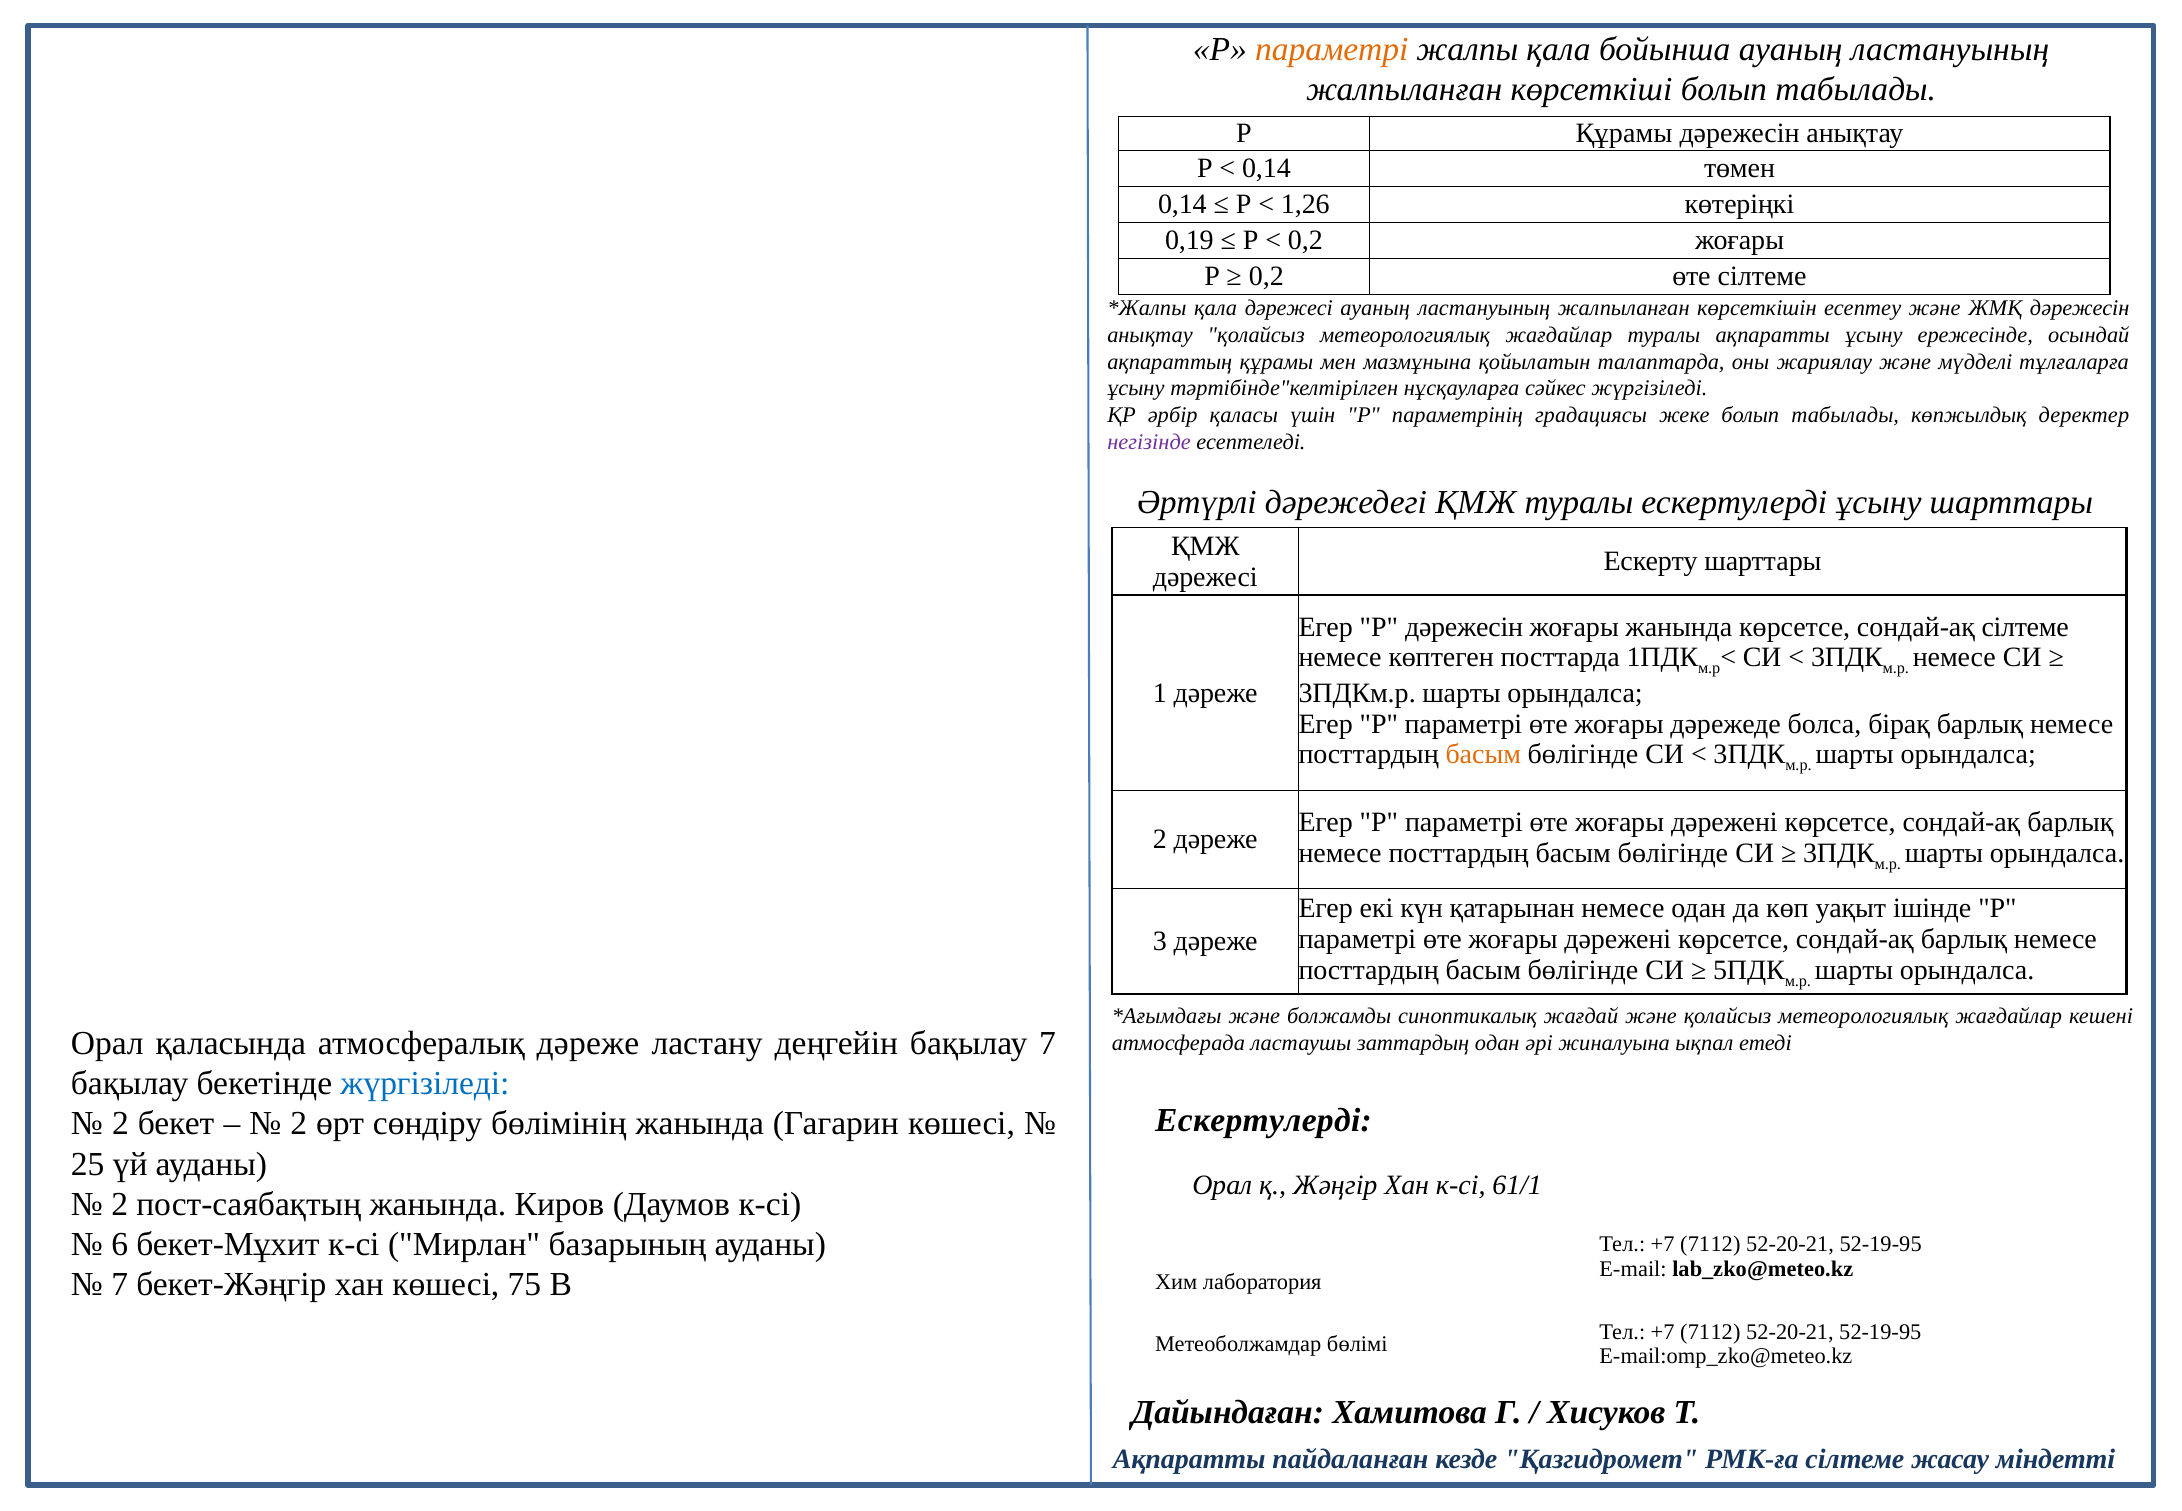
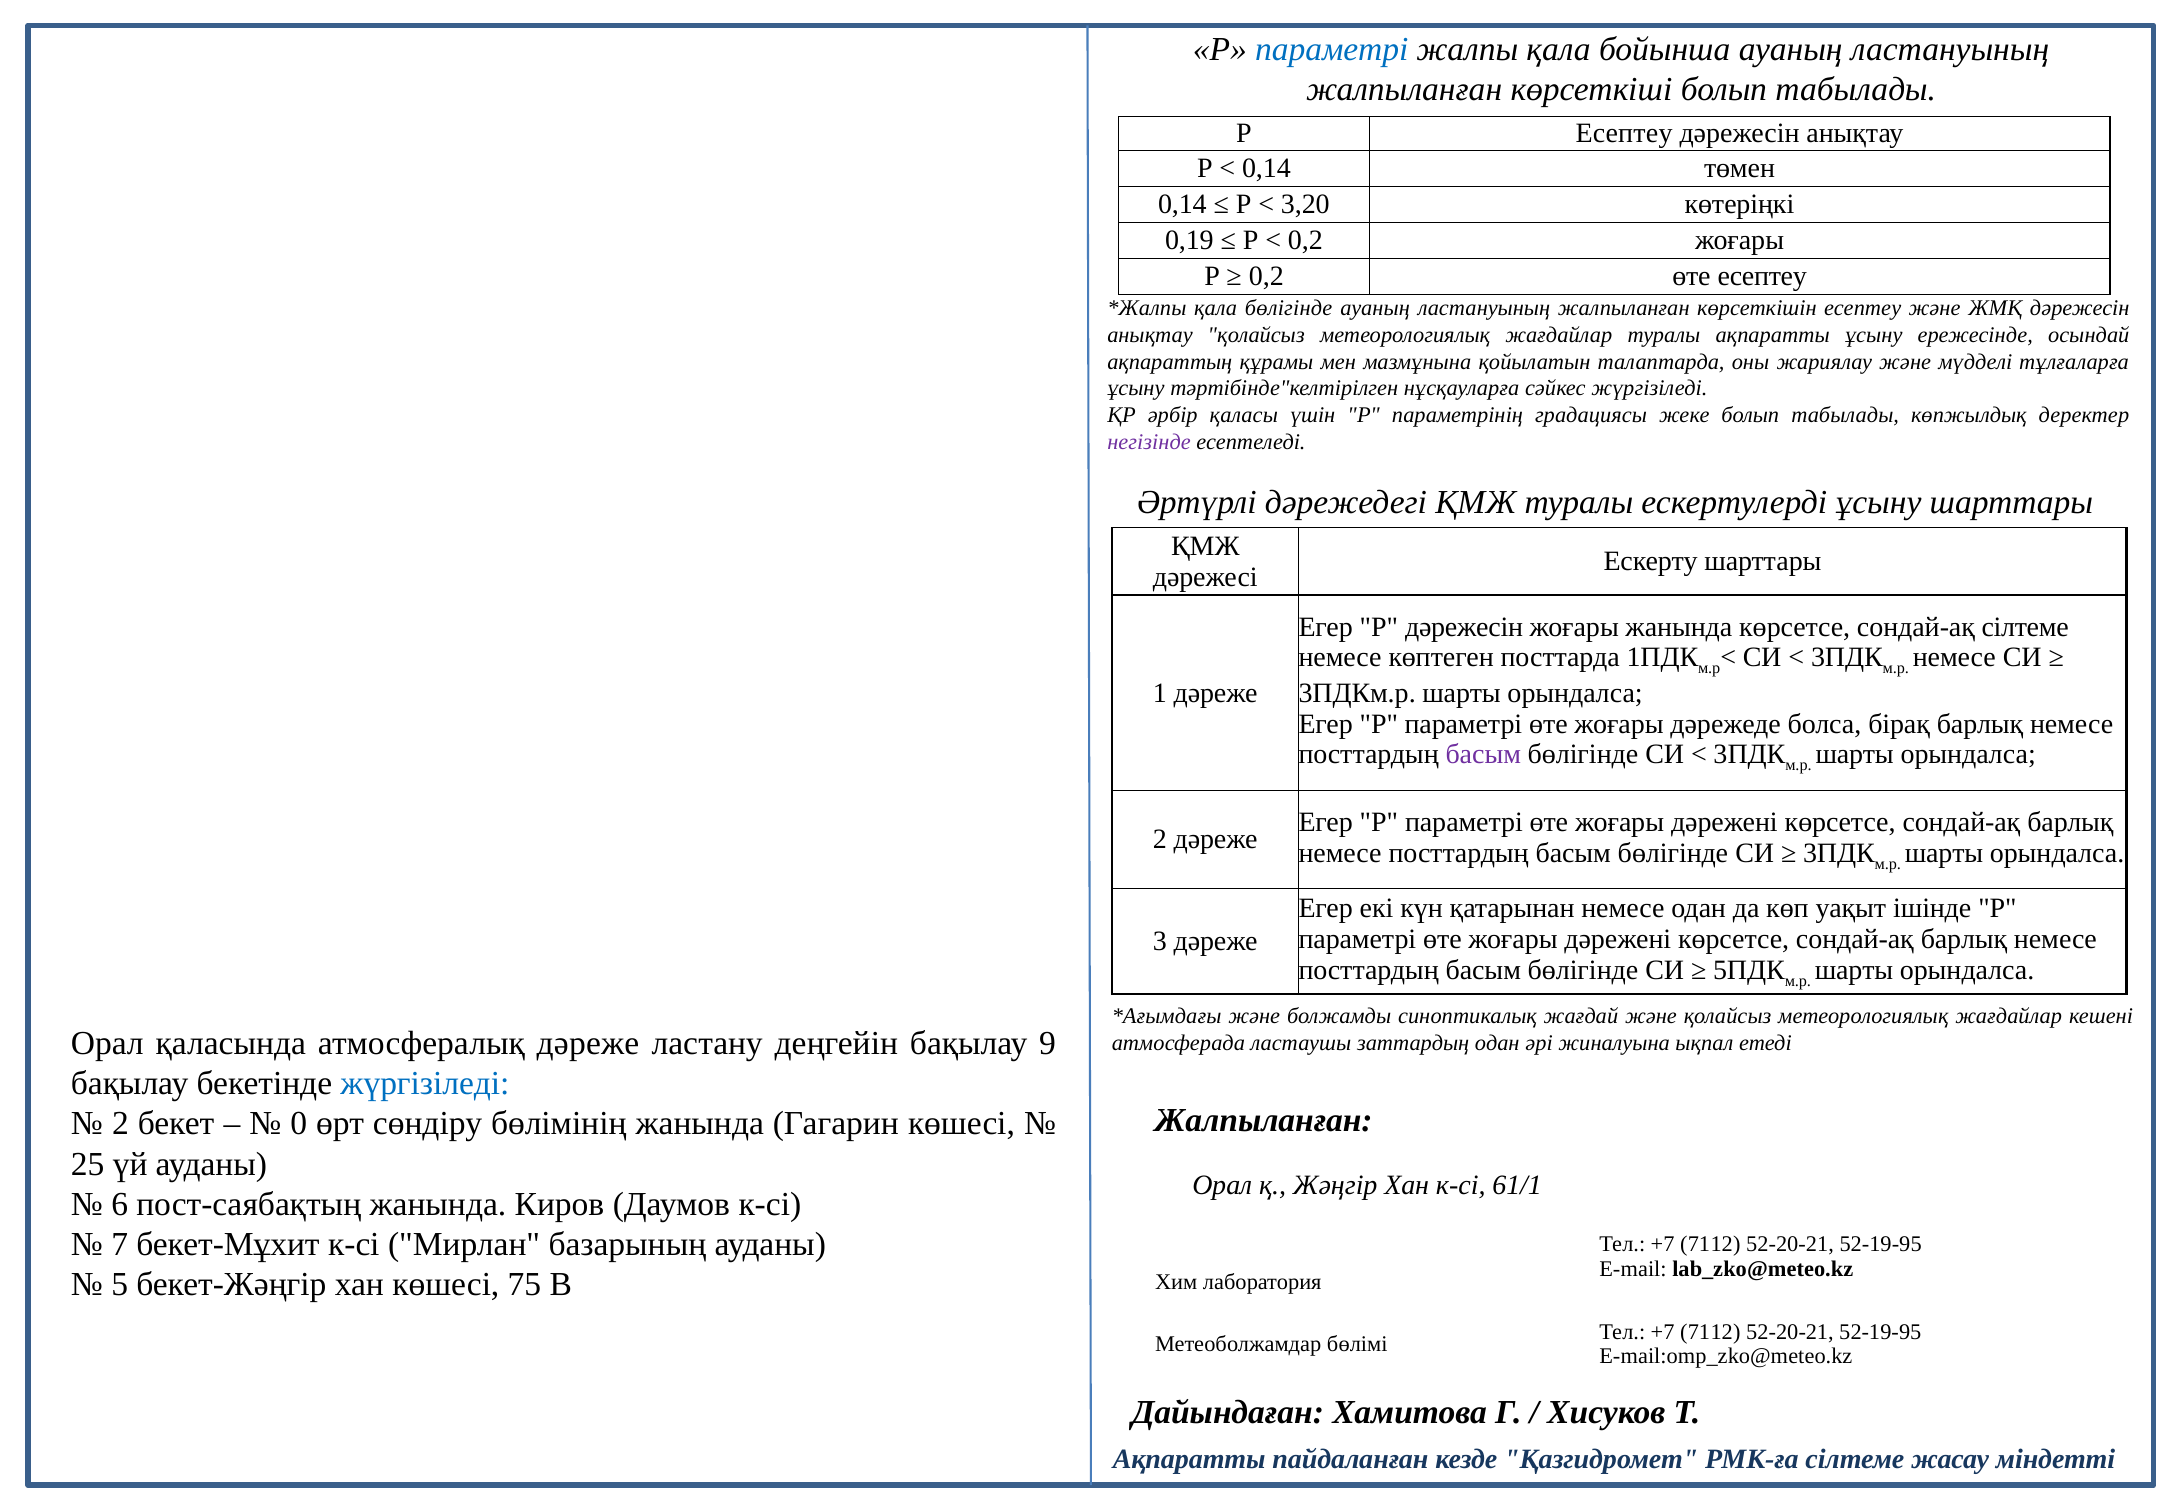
параметрі colour: orange -> blue (1332, 49)
Р Құрамы: Құрамы -> Есептеу (1624, 134)
1,26: 1,26 -> 3,20 (1305, 204)
өте сілтеме: сілтеме -> есептеу (1762, 276)
қала дәрежесі: дәрежесі -> бөлігінде (1289, 308)
басым colour: orange -> purple (1483, 754)
бақылау 7: 7 -> 9 (1048, 1043)
Ескертулерді: Ескертулерді -> Жалпыланған (1264, 1120)
2: 2 -> 0 (299, 1123)
2: 2 -> 6 (120, 1204)
6: 6 -> 7 (120, 1244)
7: 7 -> 5 (120, 1284)
